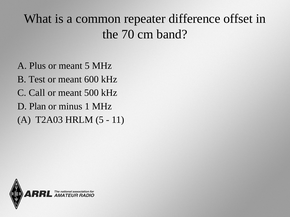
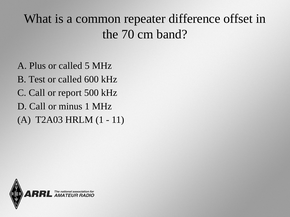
Plus or meant: meant -> called (70, 66)
meant: meant -> called (70, 79)
meant: meant -> report (70, 93)
D Plan: Plan -> Call (37, 106)
HRLM 5: 5 -> 1 (100, 120)
